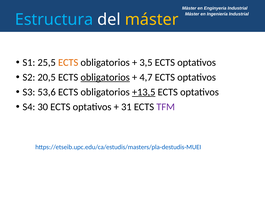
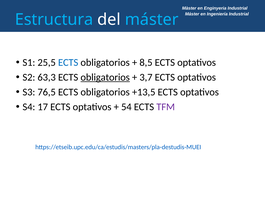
máster colour: yellow -> light blue (152, 20)
ECTS colour: orange -> blue (68, 62)
3,5: 3,5 -> 8,5 (146, 62)
20,5: 20,5 -> 63,3 (47, 77)
4,7: 4,7 -> 3,7 (146, 77)
53,6: 53,6 -> 76,5 (47, 92)
+13,5 underline: present -> none (144, 92)
30: 30 -> 17 (43, 107)
31: 31 -> 54 (126, 107)
